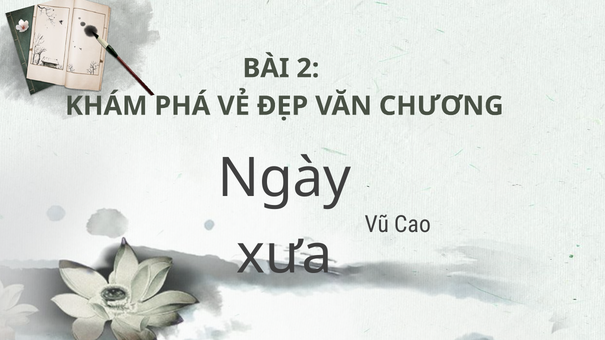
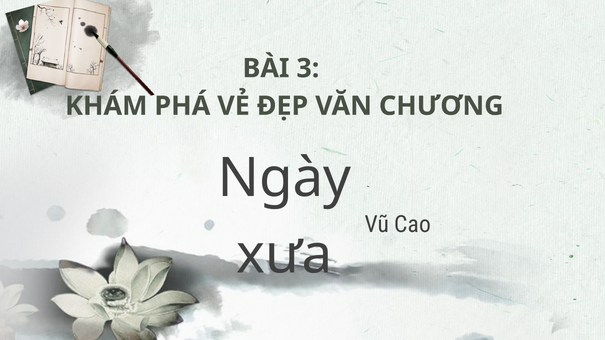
2: 2 -> 3 (308, 68)
